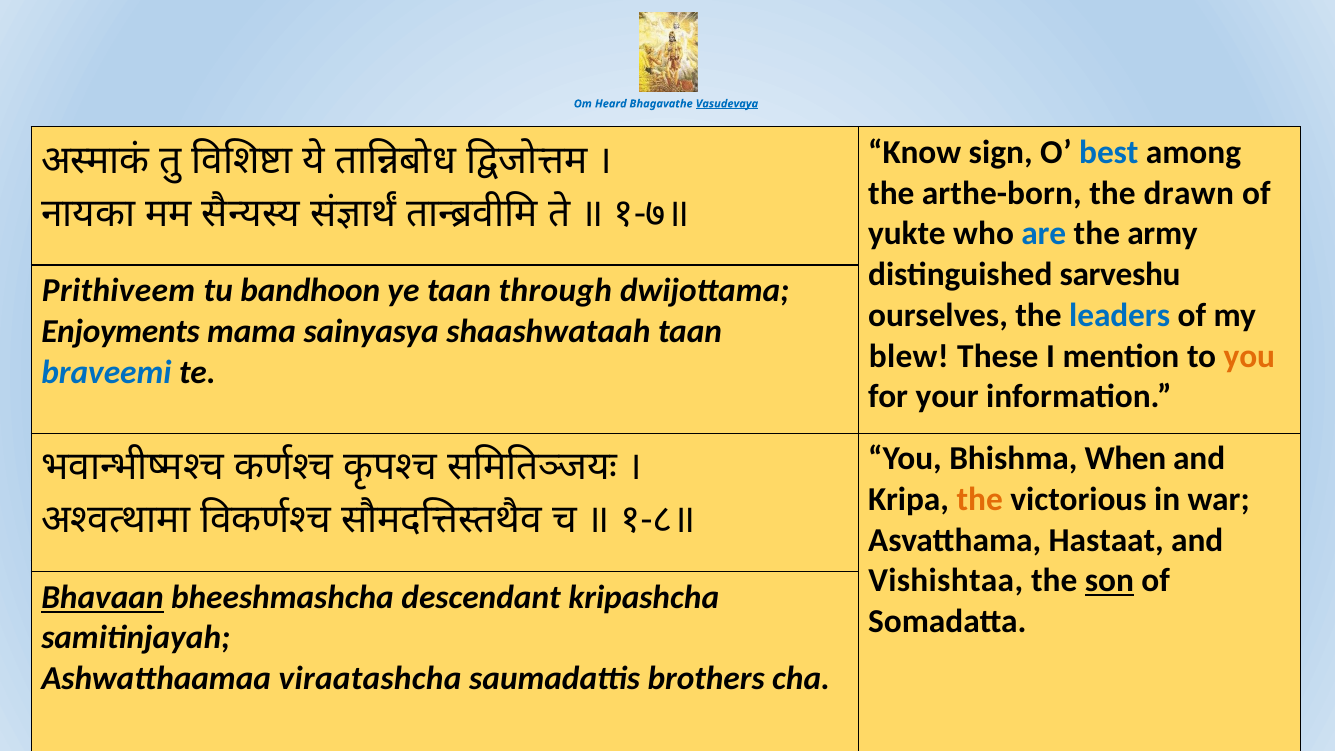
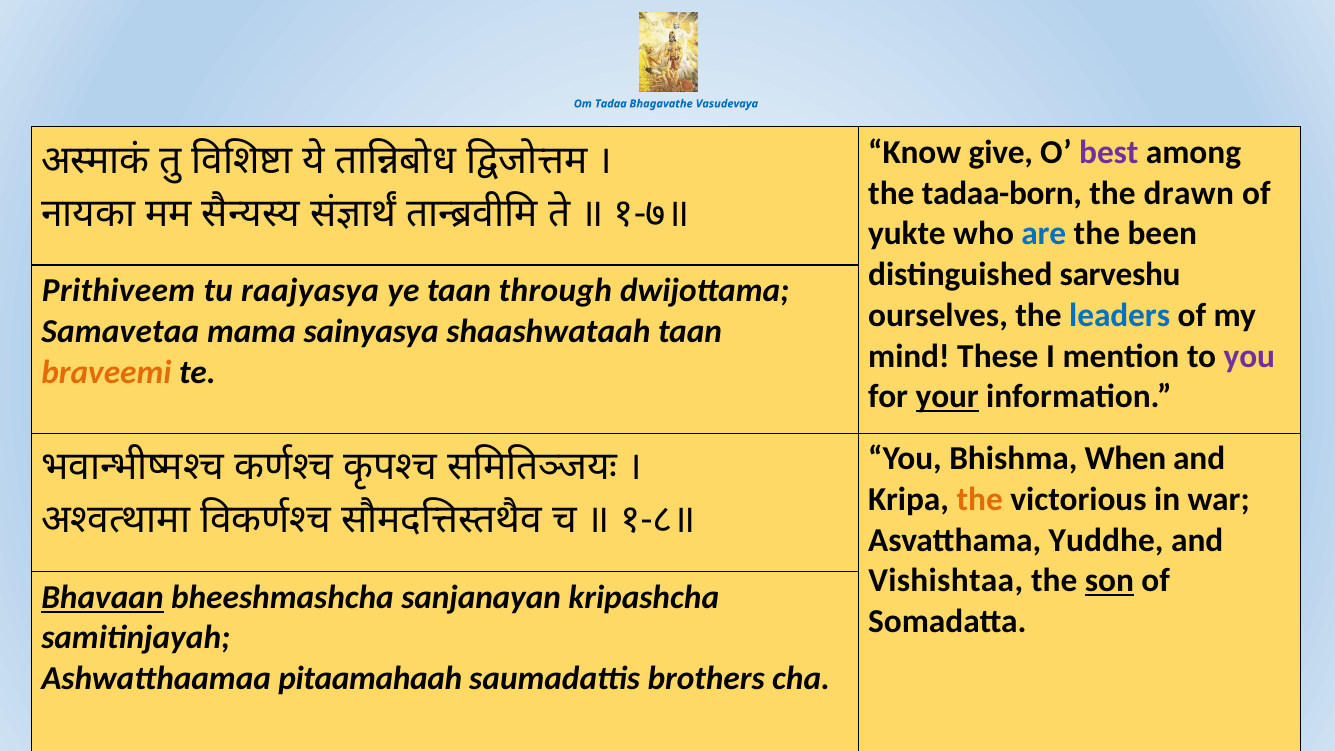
Heard: Heard -> Tadaa (611, 104)
Vasudevaya underline: present -> none (727, 104)
sign: sign -> give (1001, 152)
best colour: blue -> purple (1109, 152)
arthe-born: arthe-born -> tadaa-born (1002, 193)
army: army -> been (1162, 234)
bandhoon: bandhoon -> raajyasya (310, 291)
Enjoyments: Enjoyments -> Samavetaa (120, 331)
blew: blew -> mind (909, 356)
you colour: orange -> purple (1249, 356)
braveemi colour: blue -> orange (106, 372)
your underline: none -> present (947, 397)
Hastaat: Hastaat -> Yuddhe (1106, 540)
descendant: descendant -> sanjanayan (481, 597)
viraatashcha: viraatashcha -> pitaamahaah (370, 679)
